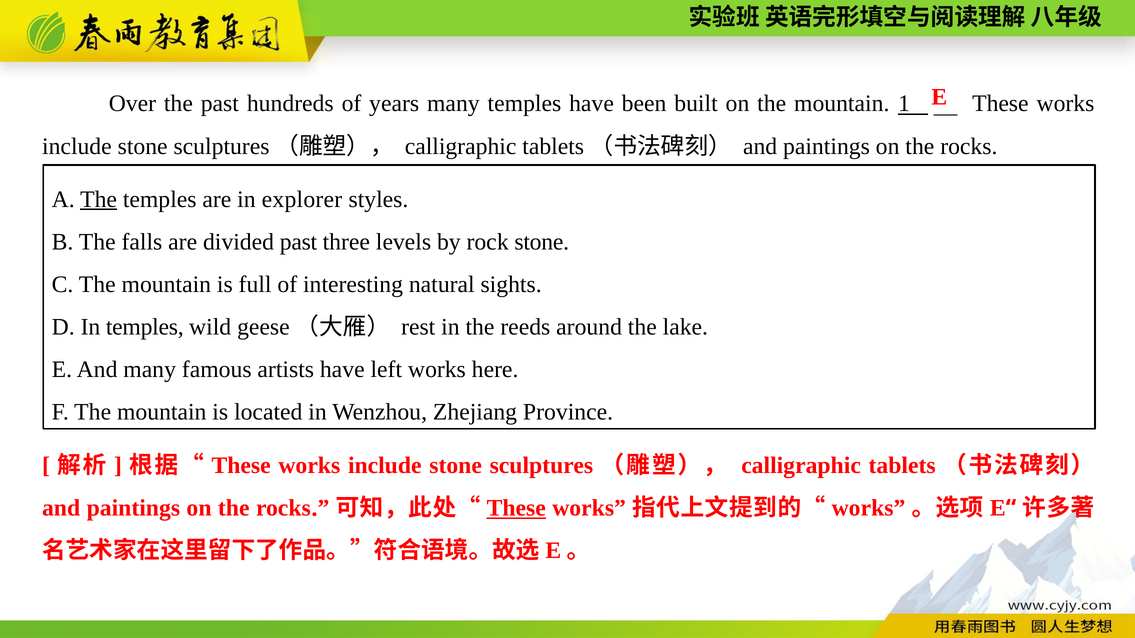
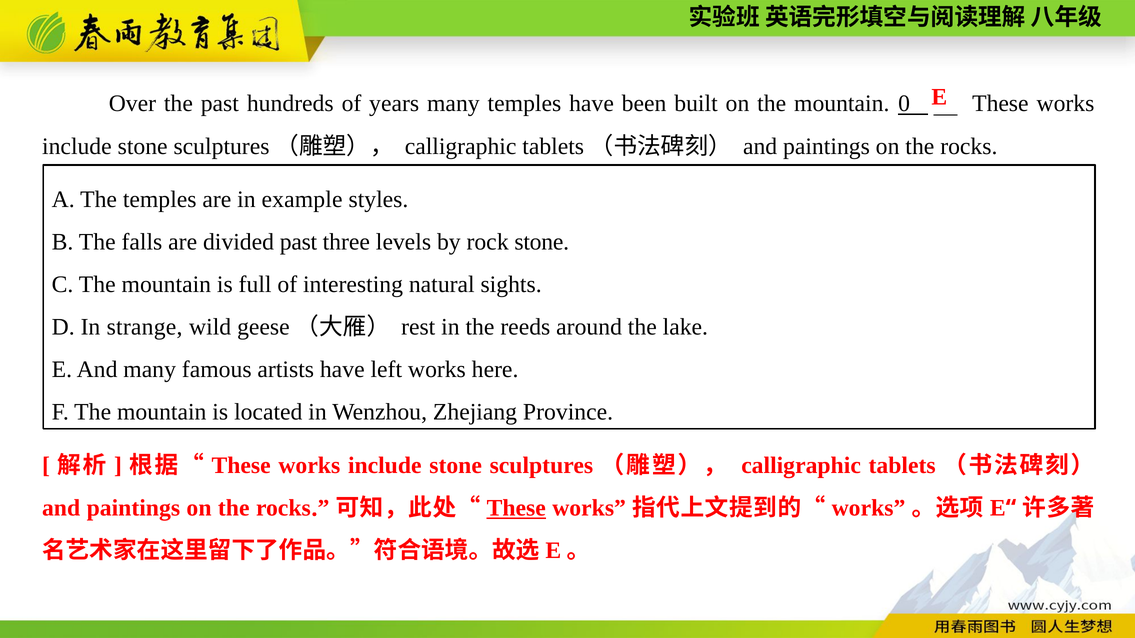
1: 1 -> 0 (904, 104)
The underline: present -> none (99, 199)
explorer: explorer -> example (302, 199)
In temples: temples -> strange (145, 327)
